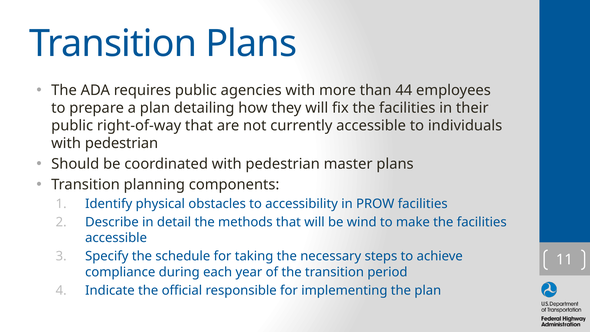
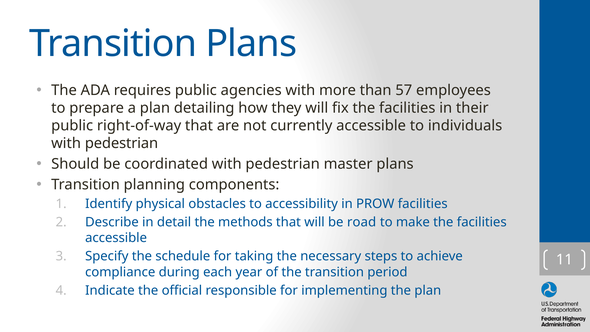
44: 44 -> 57 (404, 90)
wind: wind -> road (362, 222)
